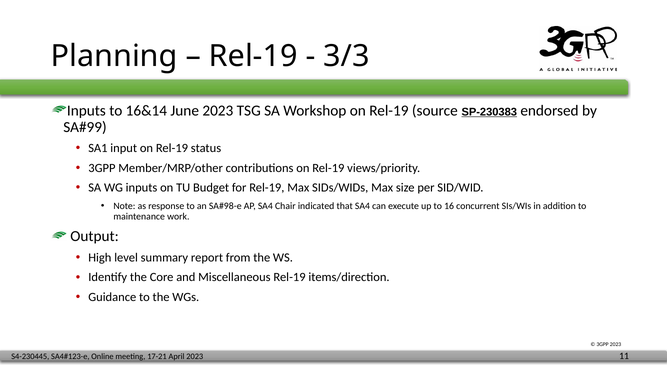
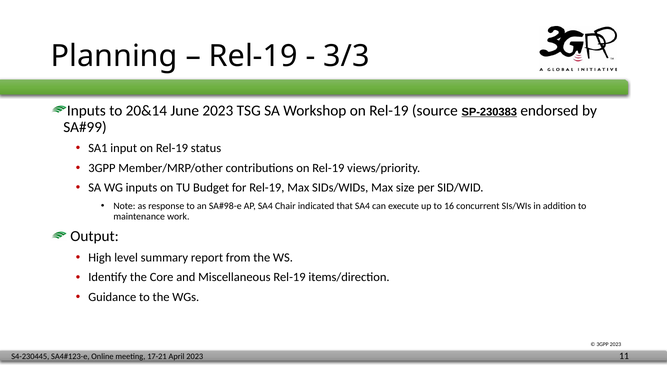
16&14: 16&14 -> 20&14 (146, 111)
